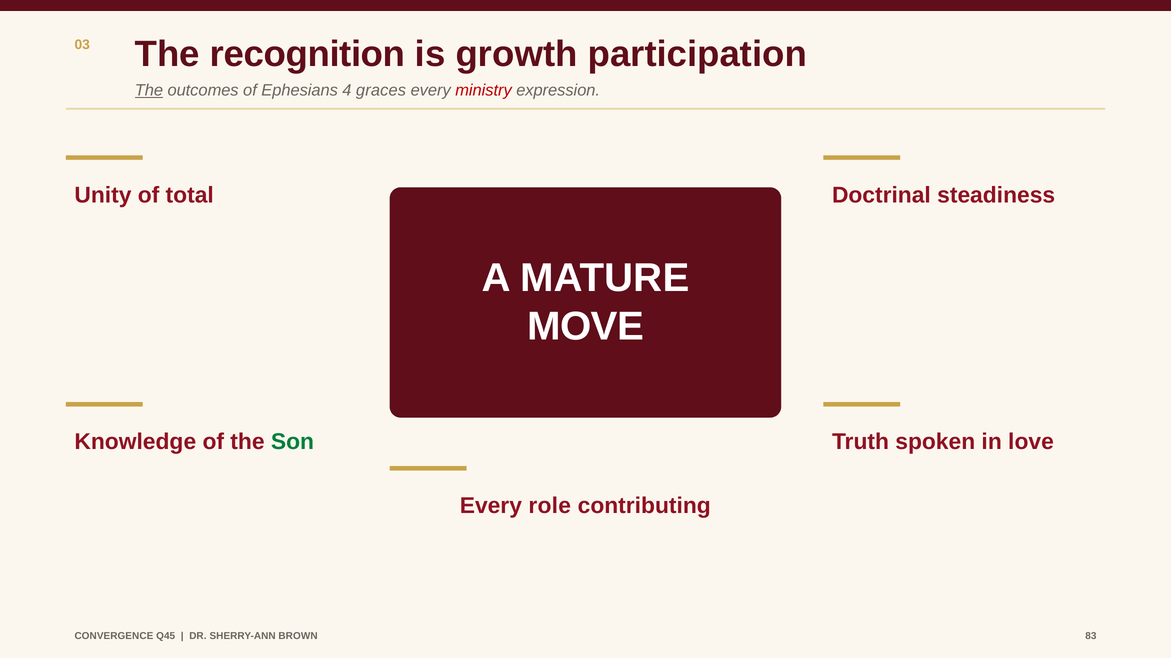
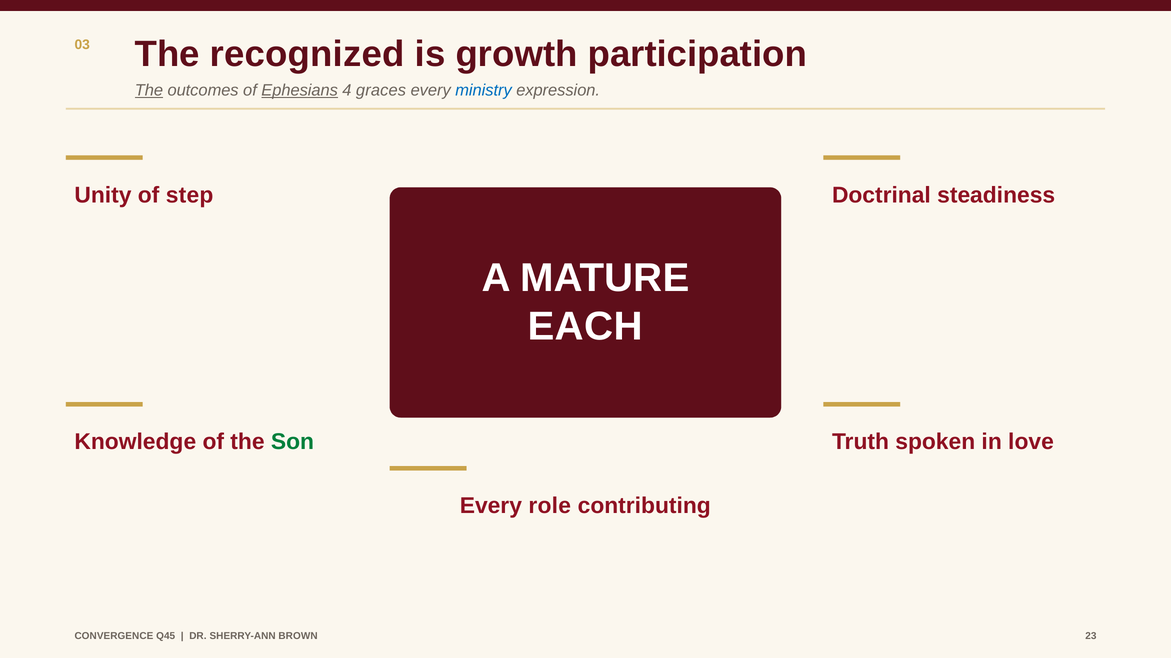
recognition: recognition -> recognized (307, 54)
Ephesians underline: none -> present (300, 90)
ministry colour: red -> blue (484, 90)
total: total -> step (190, 195)
MOVE: MOVE -> EACH (585, 327)
83: 83 -> 23 (1091, 637)
